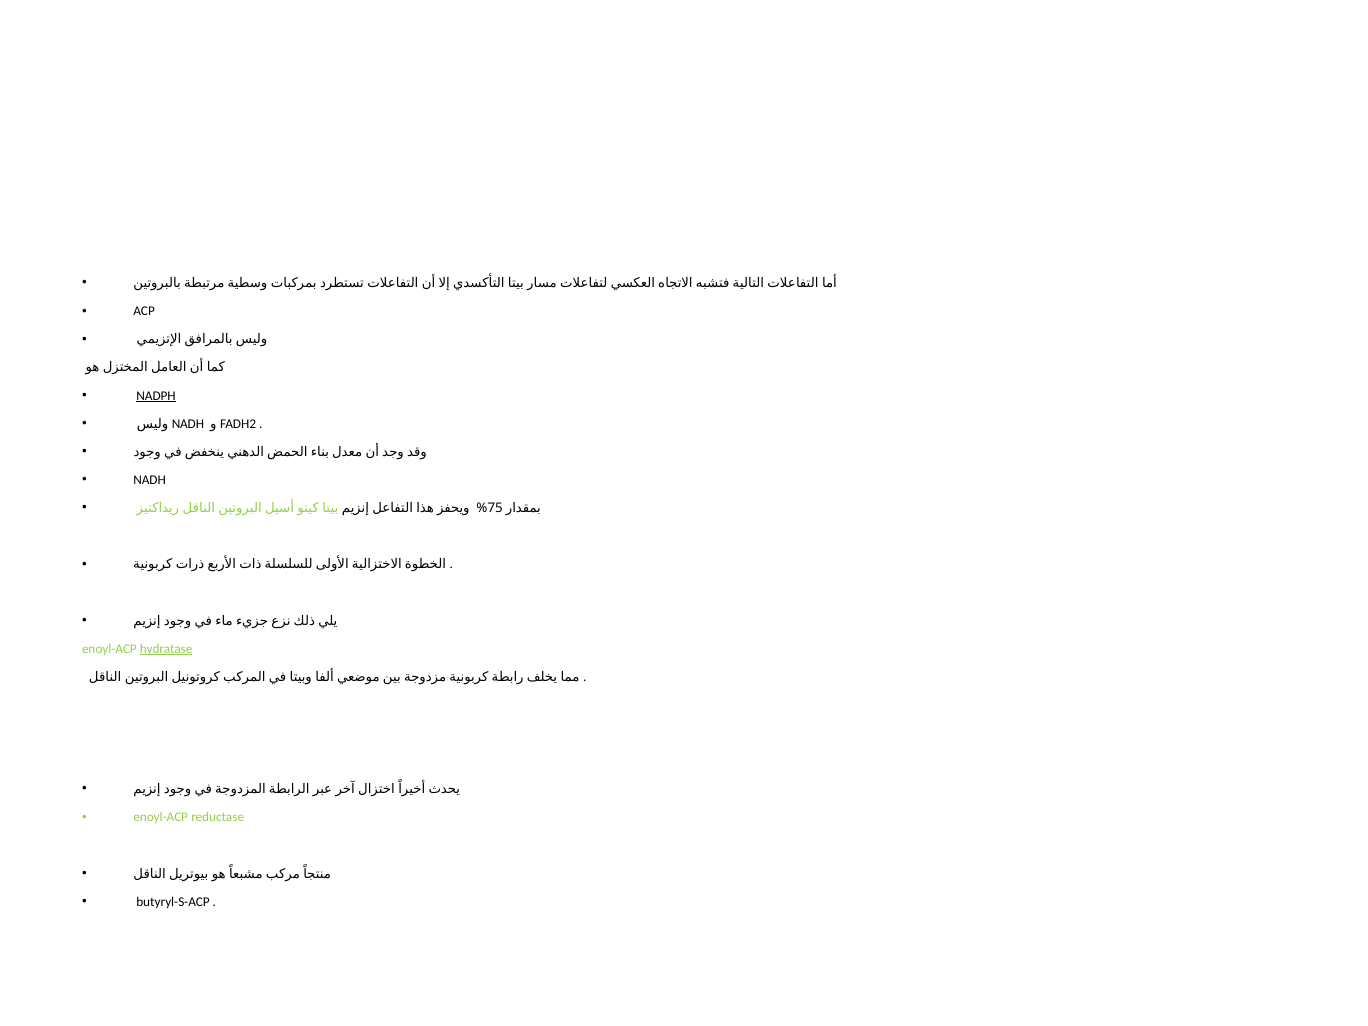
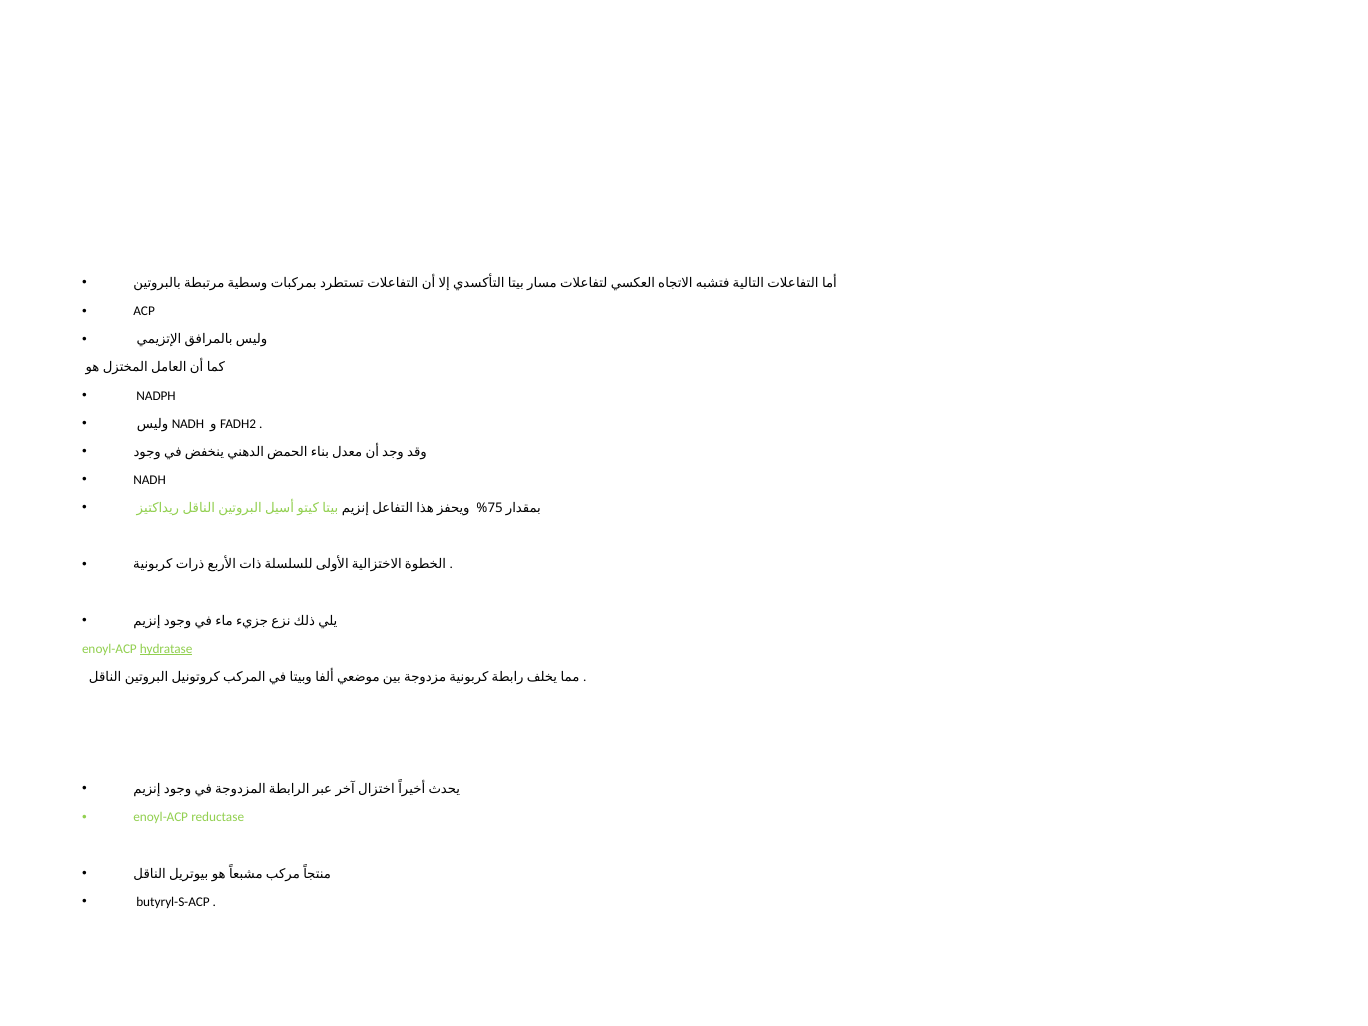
NADPH underline: present -> none (156, 396)
